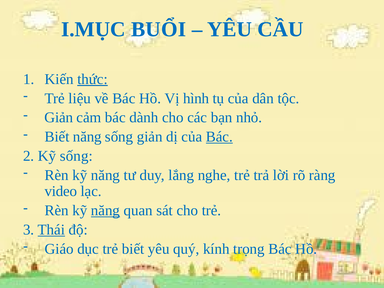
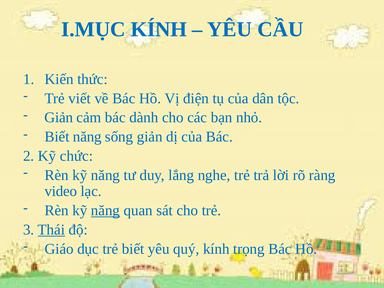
I.MỤC BUỔI: BUỔI -> KÍNH (159, 29)
thức underline: present -> none (93, 79)
liệu: liệu -> viết (80, 98)
hình: hình -> điện (196, 98)
Bác underline: present -> none (219, 137)
Kỹ sống: sống -> chức (76, 156)
